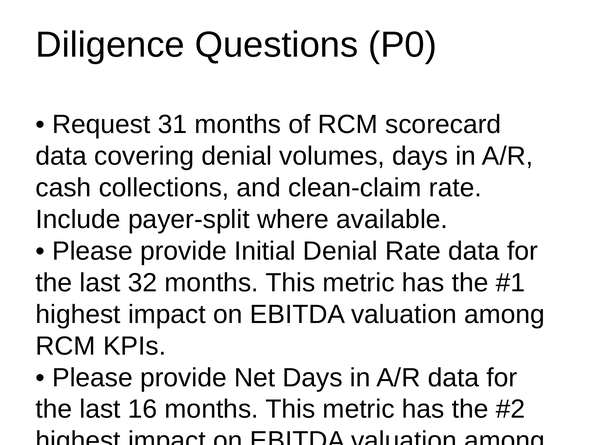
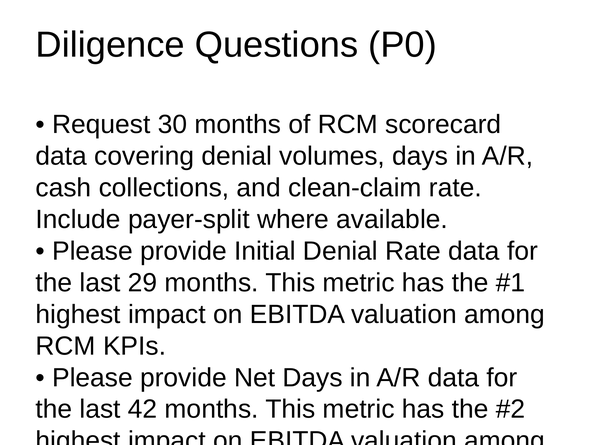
31: 31 -> 30 (172, 125)
32: 32 -> 29 (143, 283)
16: 16 -> 42 (143, 410)
